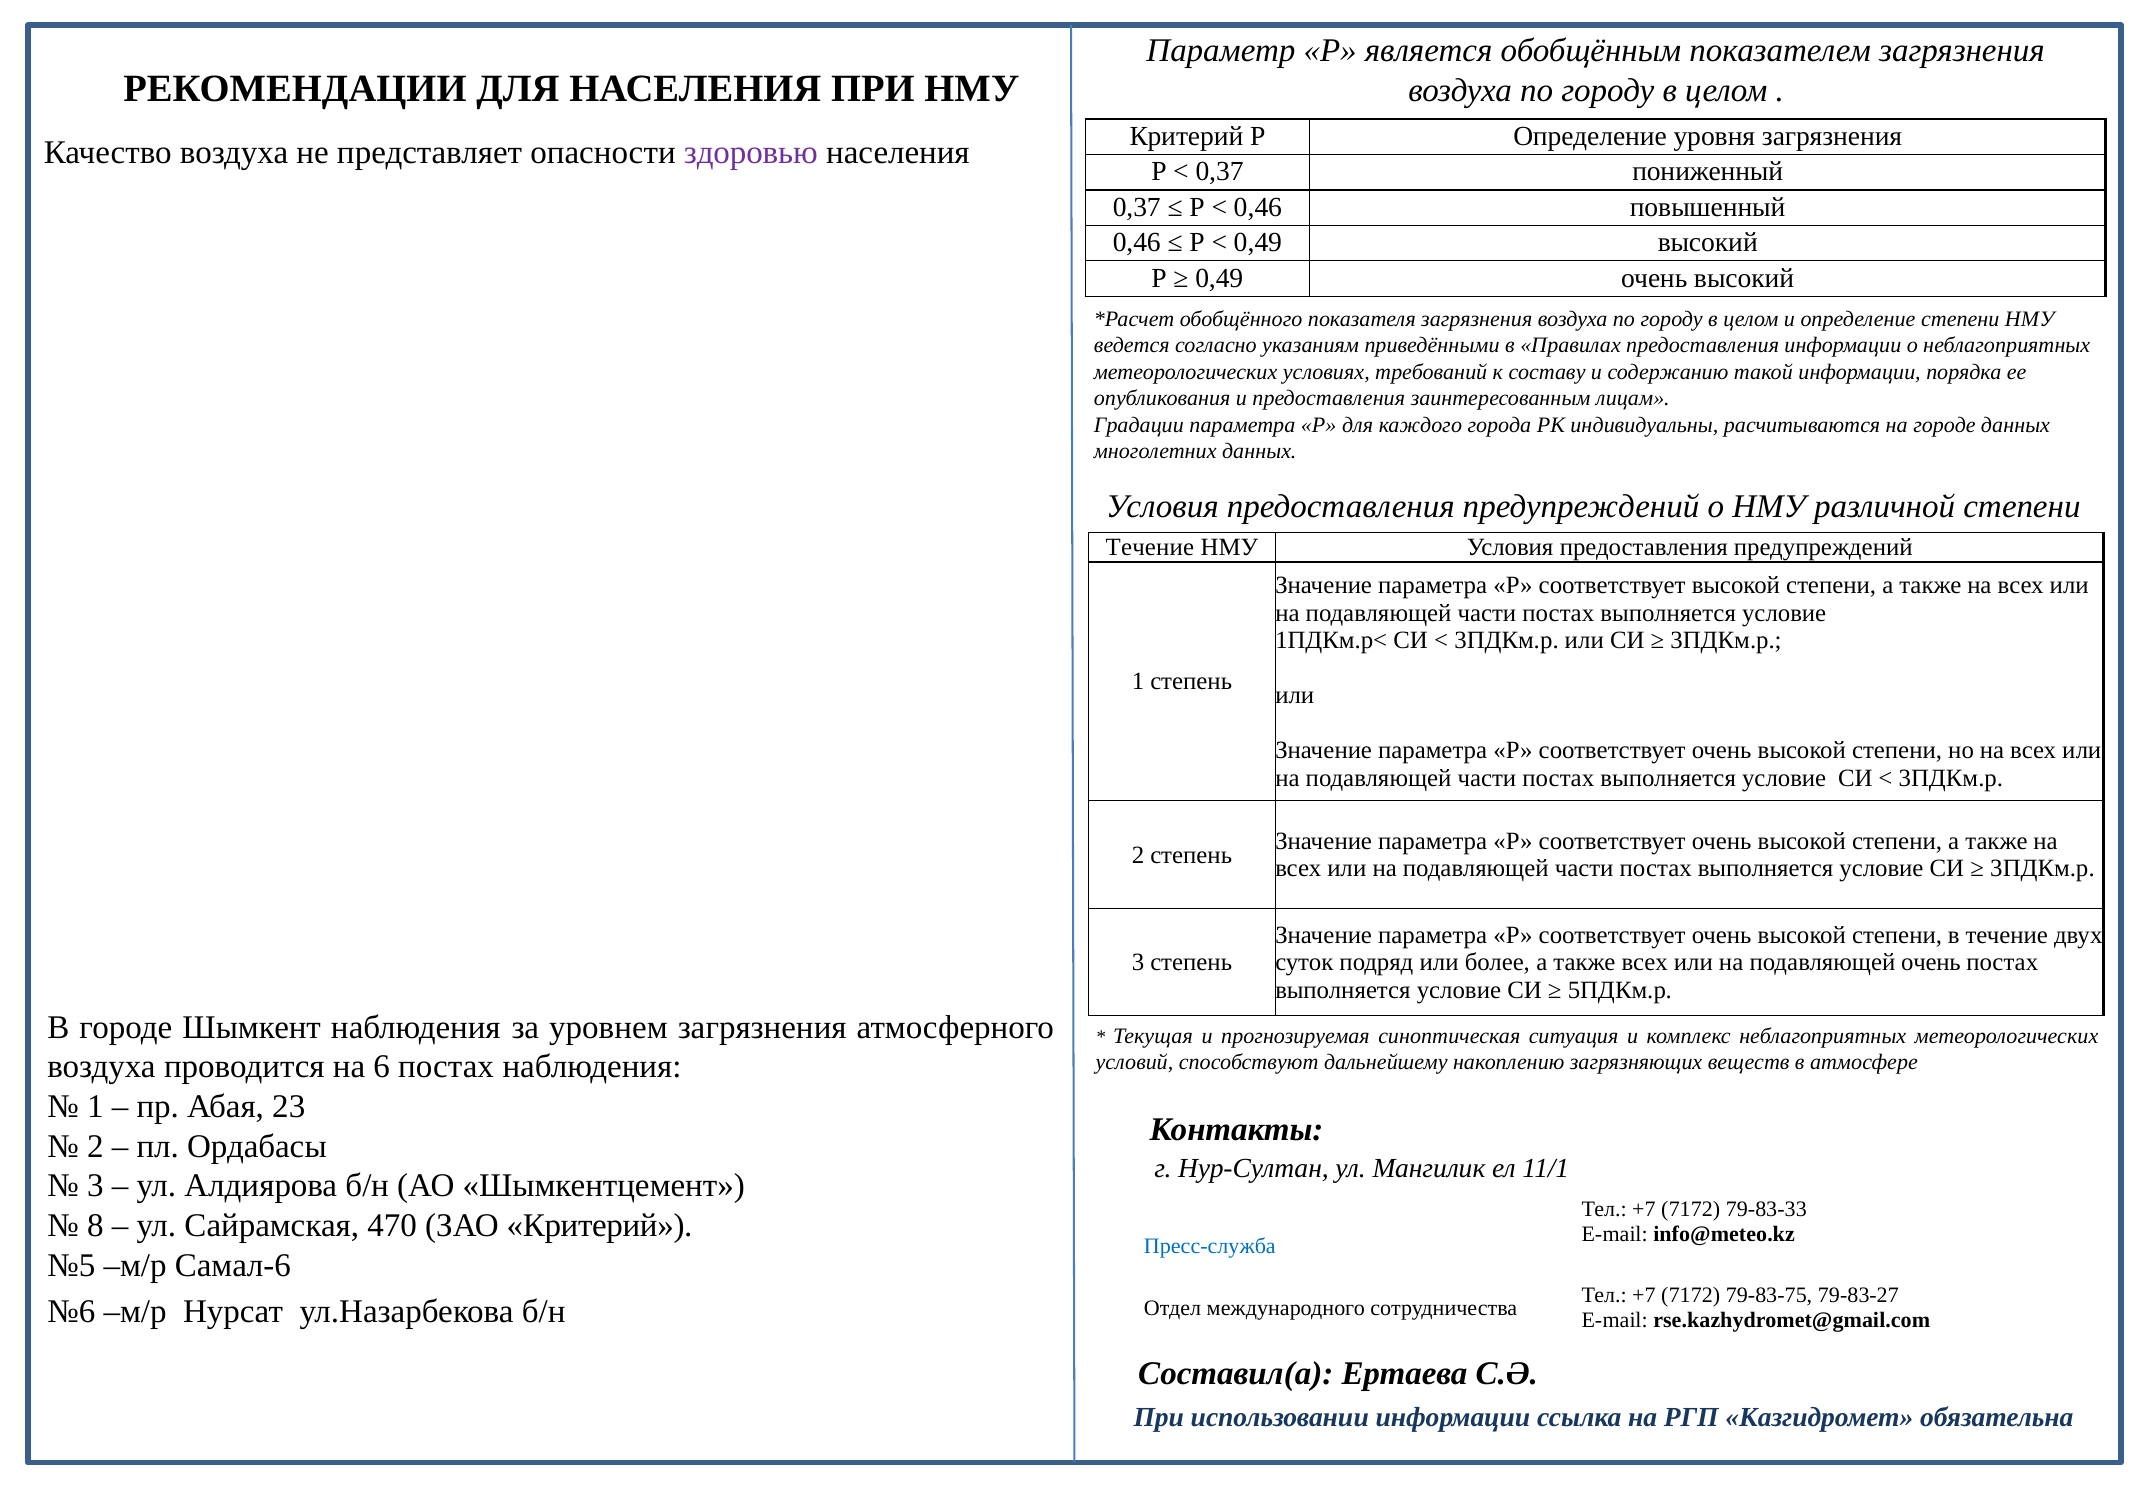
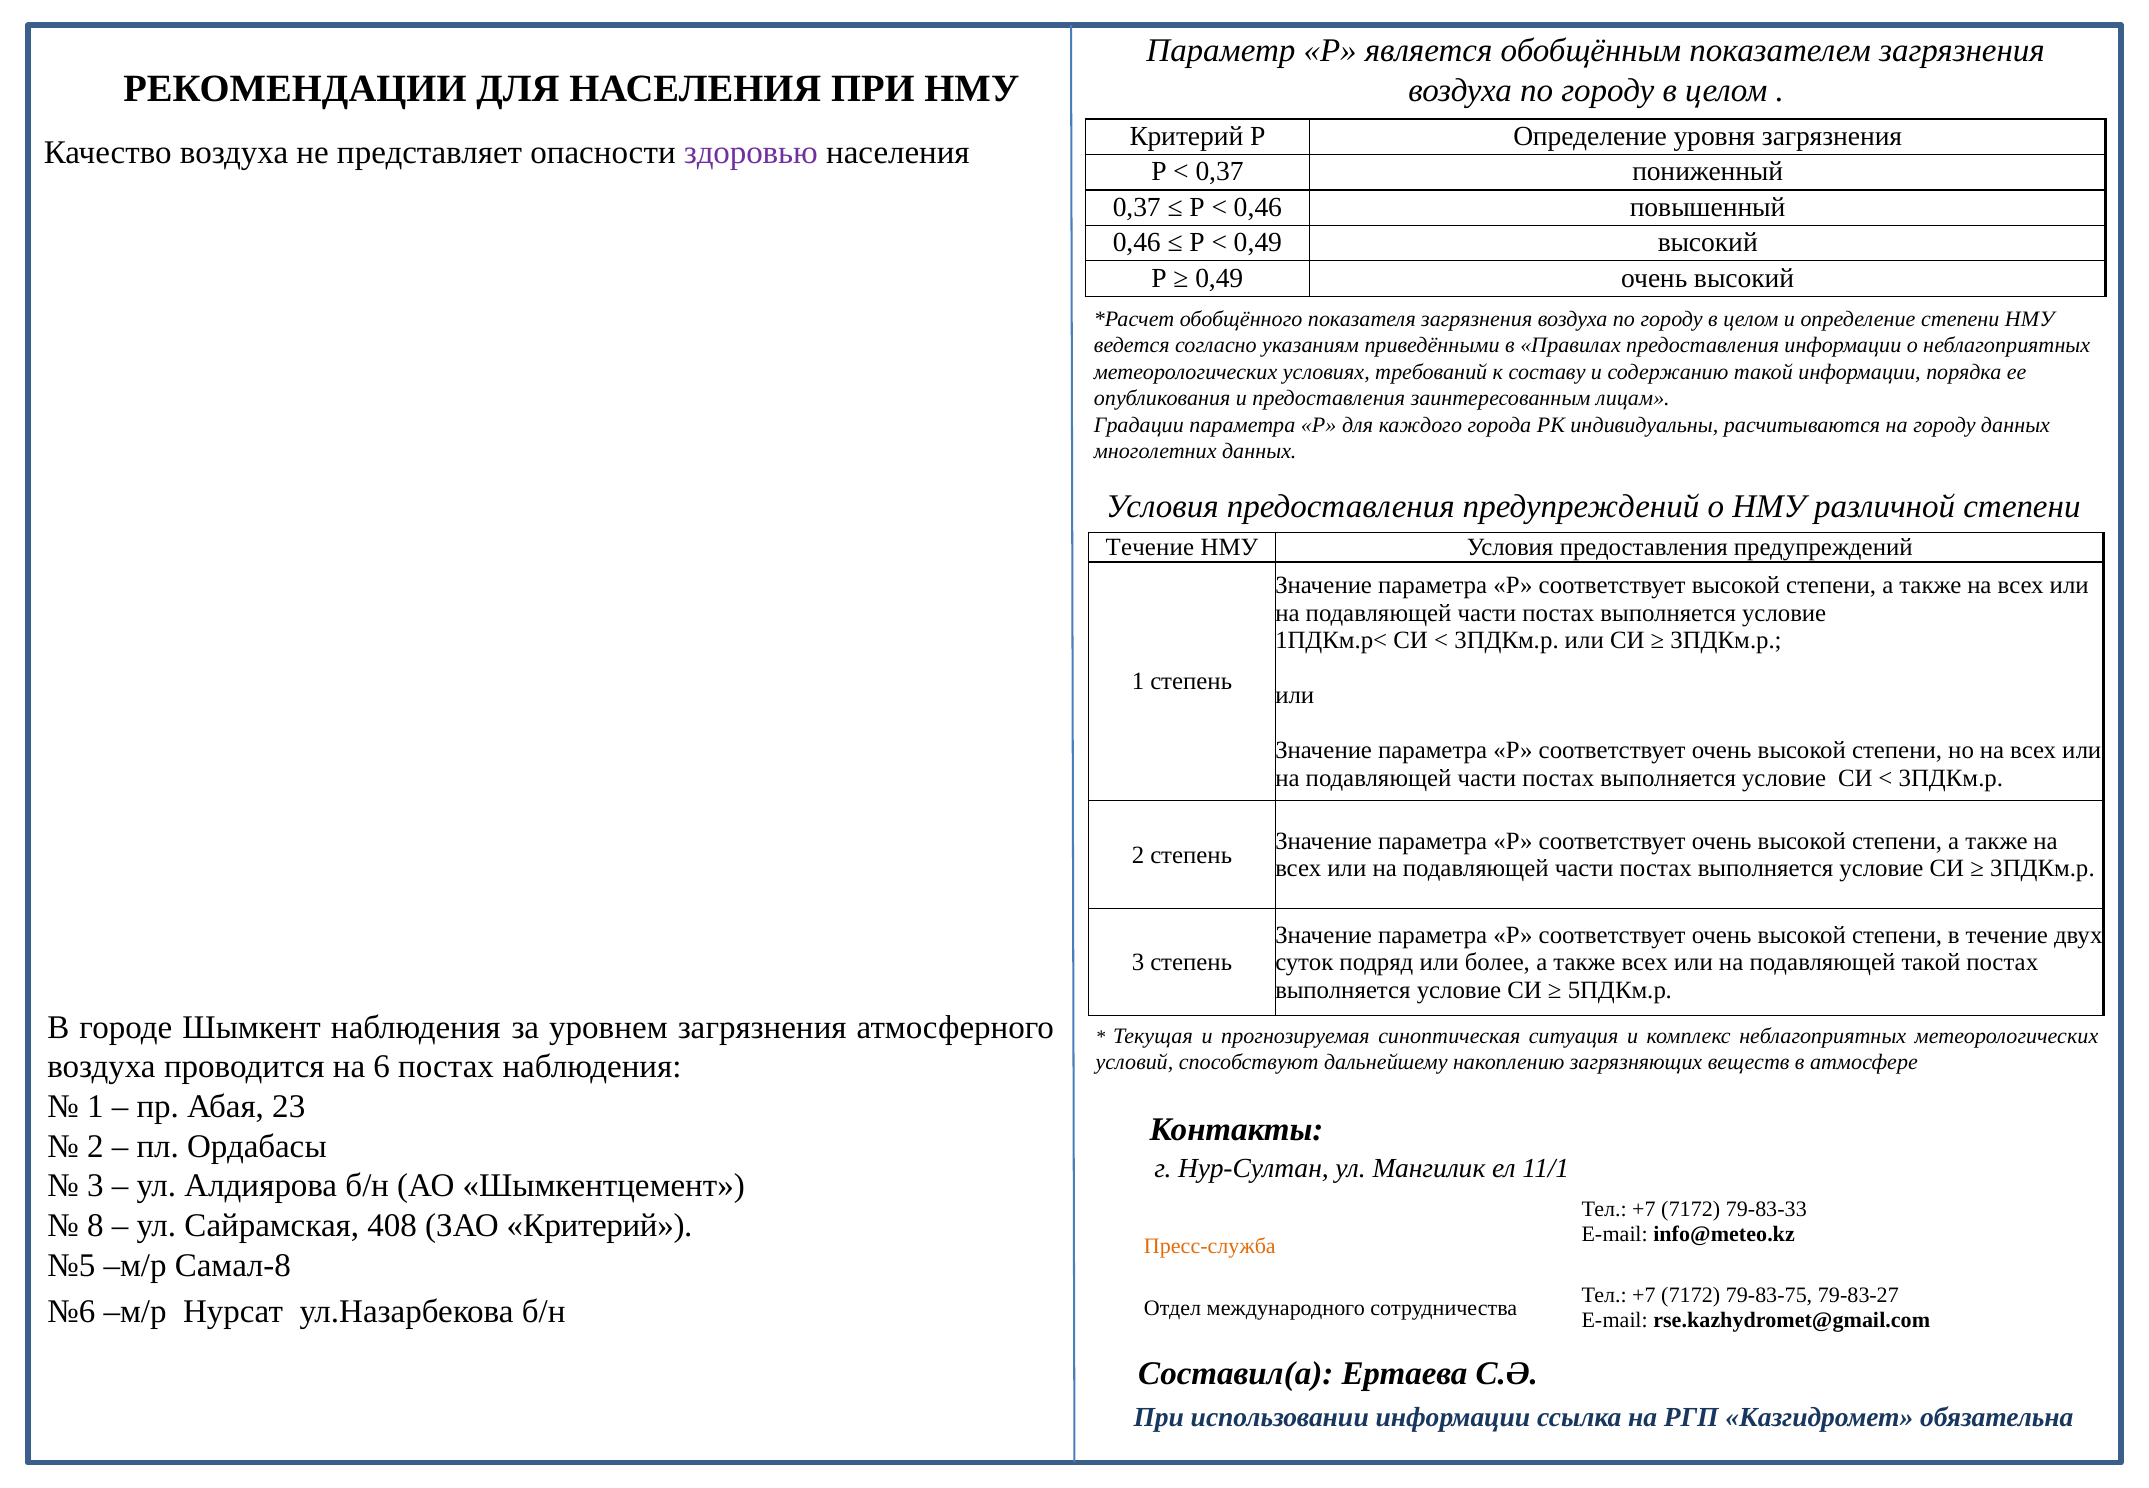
на городе: городе -> городу (1945, 425)
подавляющей очень: очень -> такой (1931, 962)
470: 470 -> 408 (392, 1225)
Пресс-служба colour: blue -> orange (1210, 1246)
Самал-6: Самал-6 -> Самал-8 (233, 1265)
